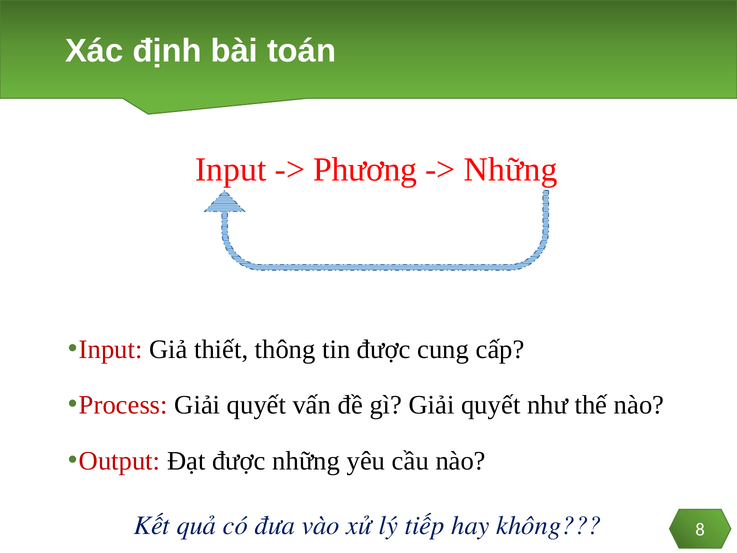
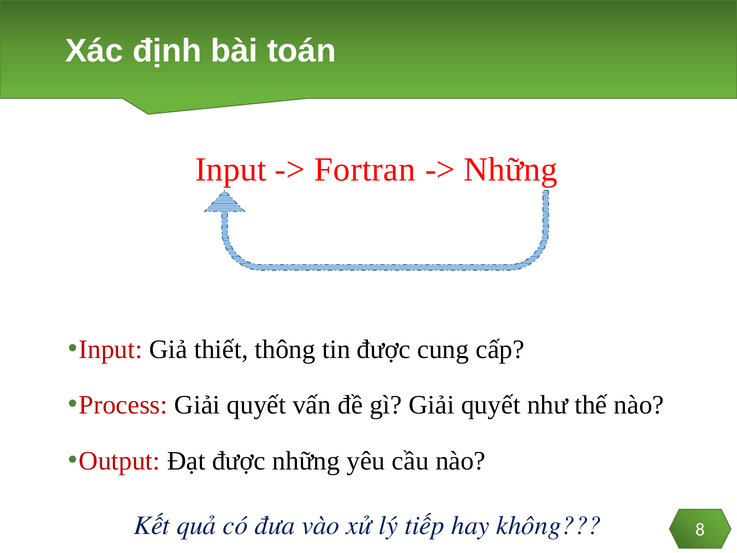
Phương: Phương -> Fortran (365, 169)
